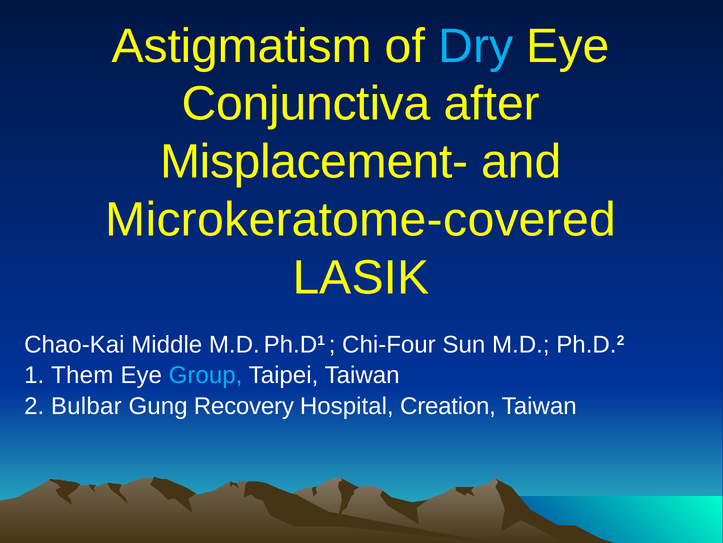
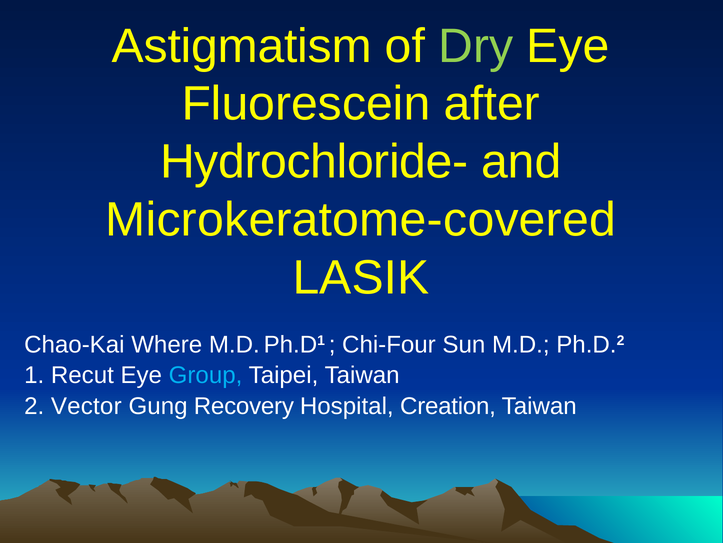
Dry colour: light blue -> light green (476, 46)
Conjunctiva: Conjunctiva -> Fluorescein (306, 104)
Misplacement-: Misplacement- -> Hydrochloride- (314, 162)
Middle: Middle -> Where (167, 344)
Them: Them -> Recut (82, 375)
Bulbar: Bulbar -> Vector (86, 406)
